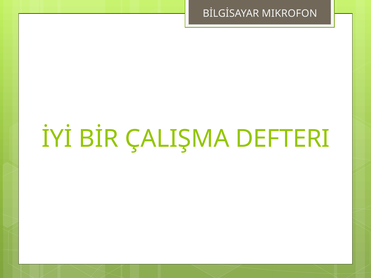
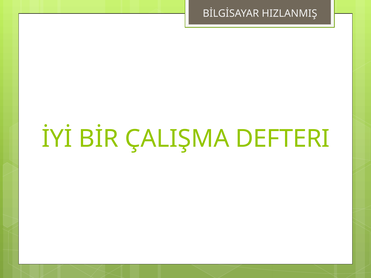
MIKROFON: MIKROFON -> HIZLANMIŞ (289, 13)
